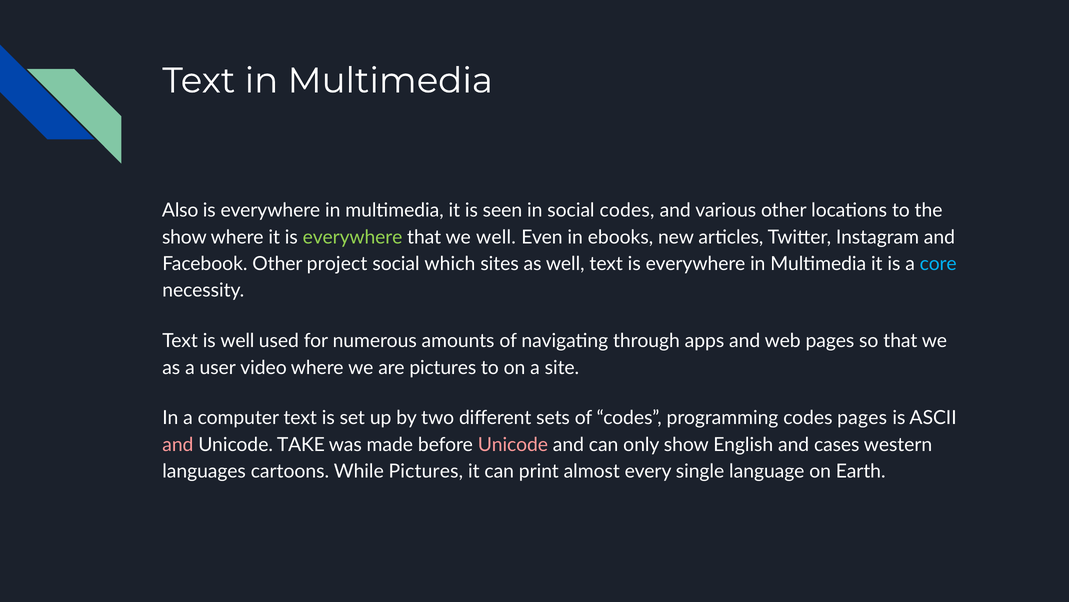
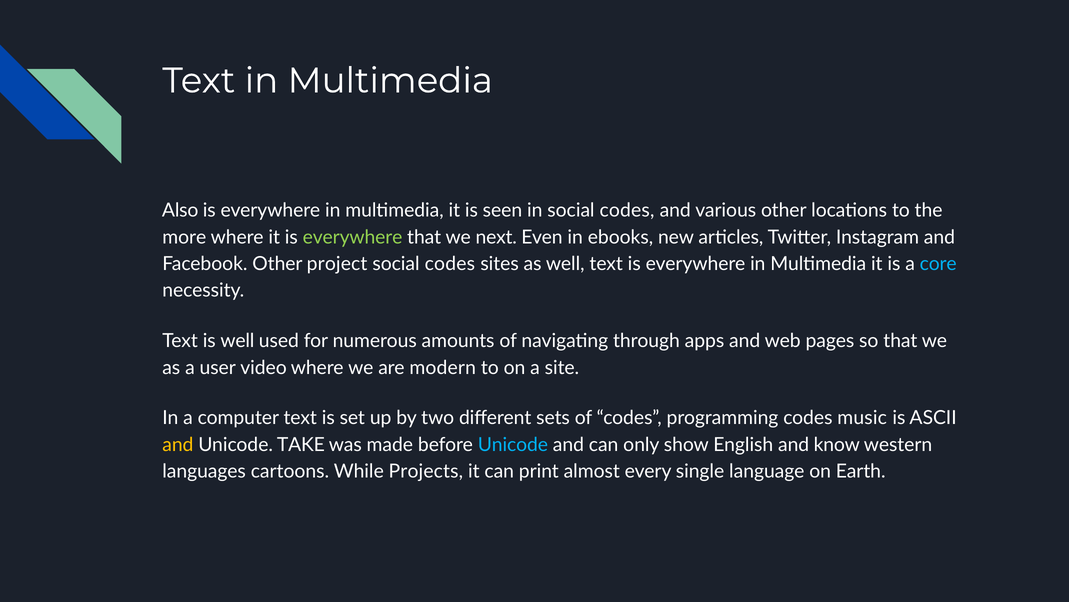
show: show -> more (184, 237)
we well: well -> next (496, 237)
which: which -> codes (450, 264)
are pictures: pictures -> modern (443, 367)
codes pages: pages -> music (862, 418)
and colour: pink -> yellow (178, 444)
Unicode colour: pink -> light blue (513, 444)
cases: cases -> know (837, 444)
While Pictures: Pictures -> Projects (426, 471)
